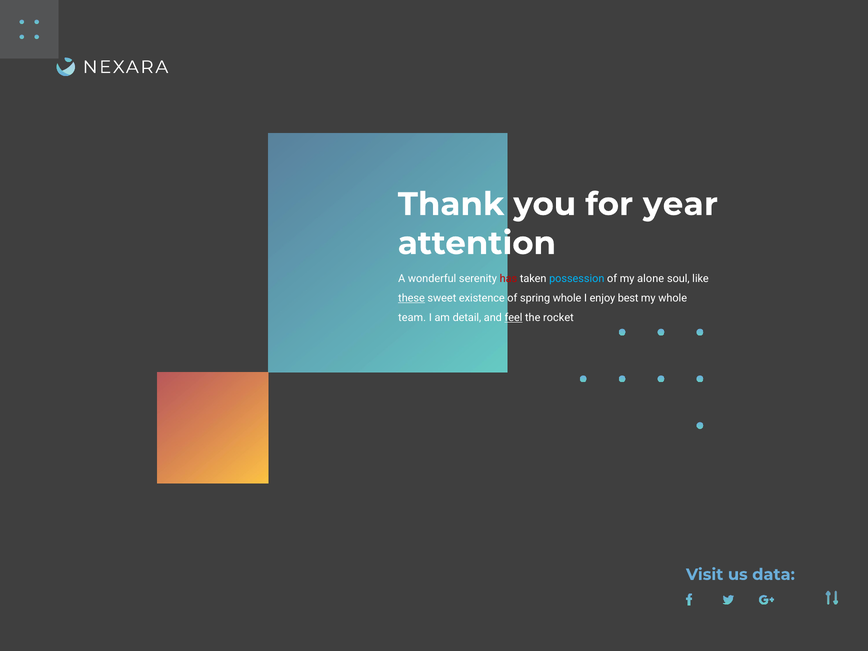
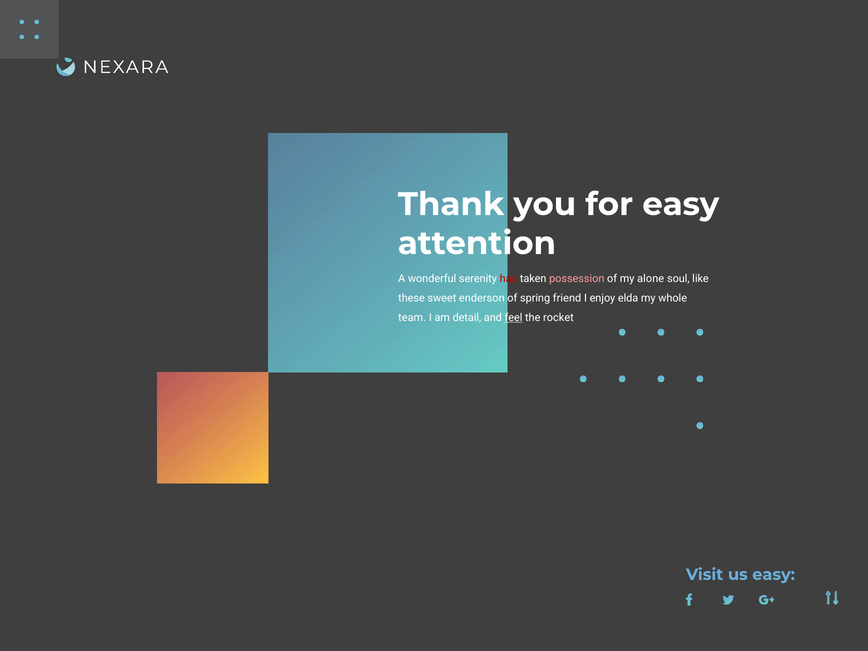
for year: year -> easy (681, 204)
possession colour: light blue -> pink (577, 278)
these underline: present -> none (412, 298)
existence: existence -> enderson (482, 298)
spring whole: whole -> friend (567, 298)
best: best -> elda (628, 298)
us data: data -> easy (774, 575)
